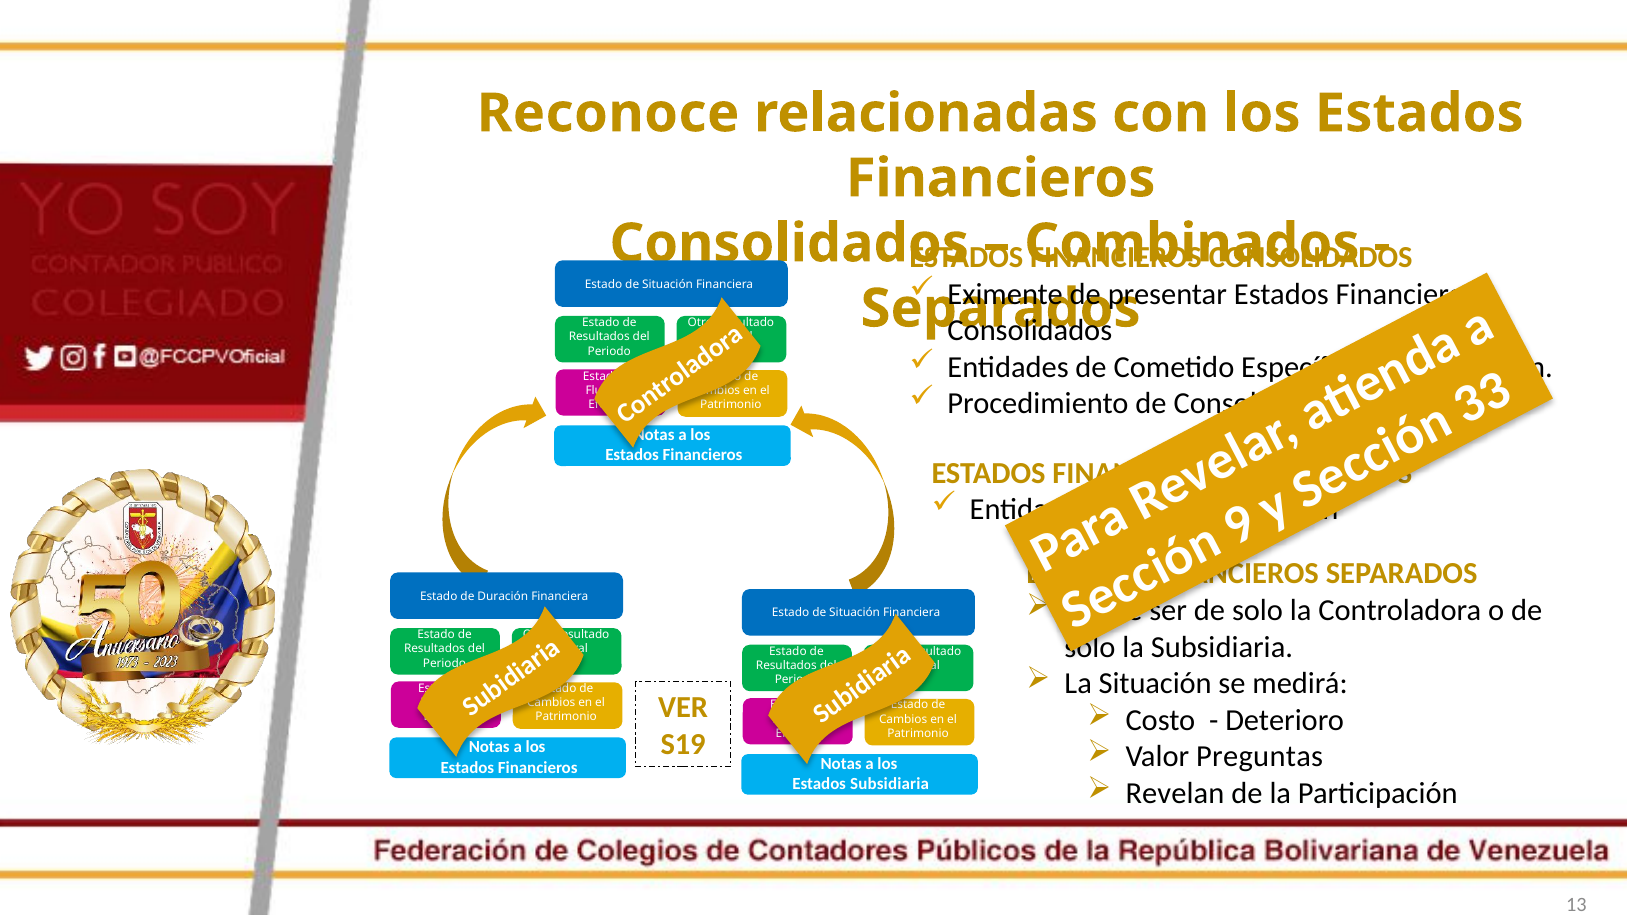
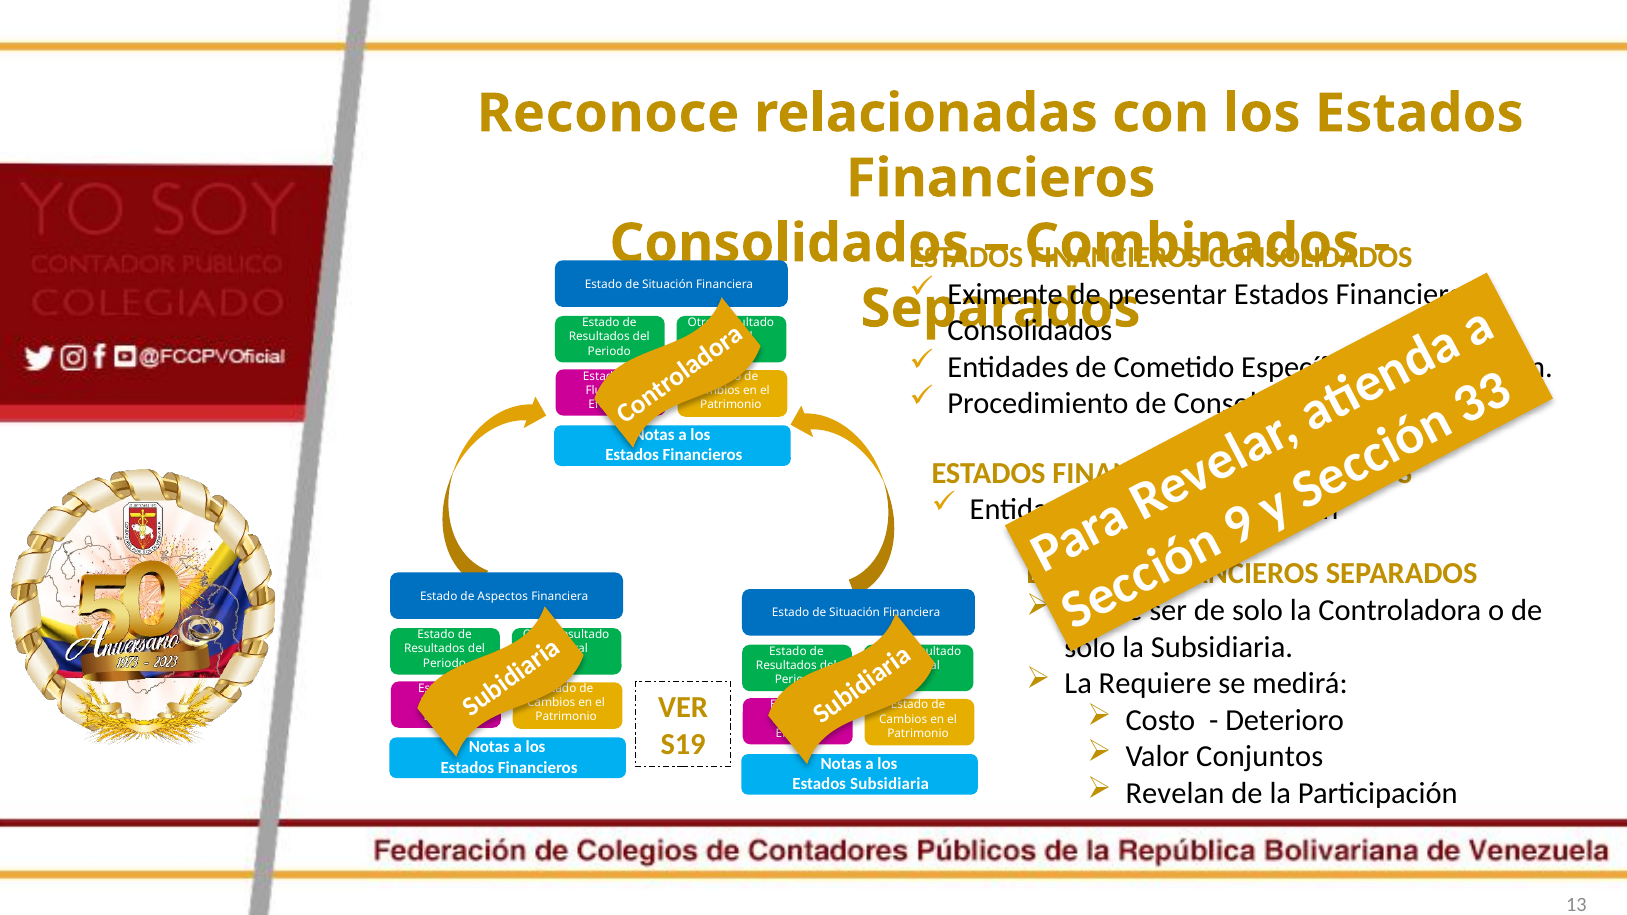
Duración: Duración -> Aspectos (503, 596)
La Situación: Situación -> Requiere (1155, 684)
Preguntas: Preguntas -> Conjuntos (1260, 757)
